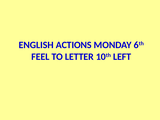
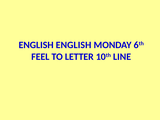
ENGLISH ACTIONS: ACTIONS -> ENGLISH (74, 45)
LEFT: LEFT -> LINE (122, 57)
